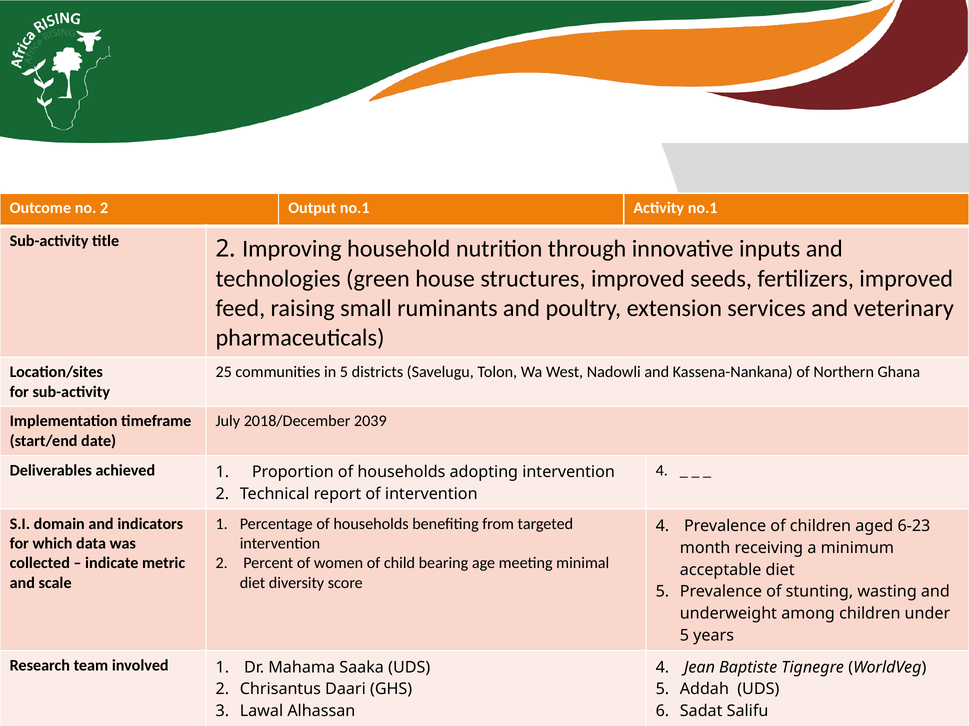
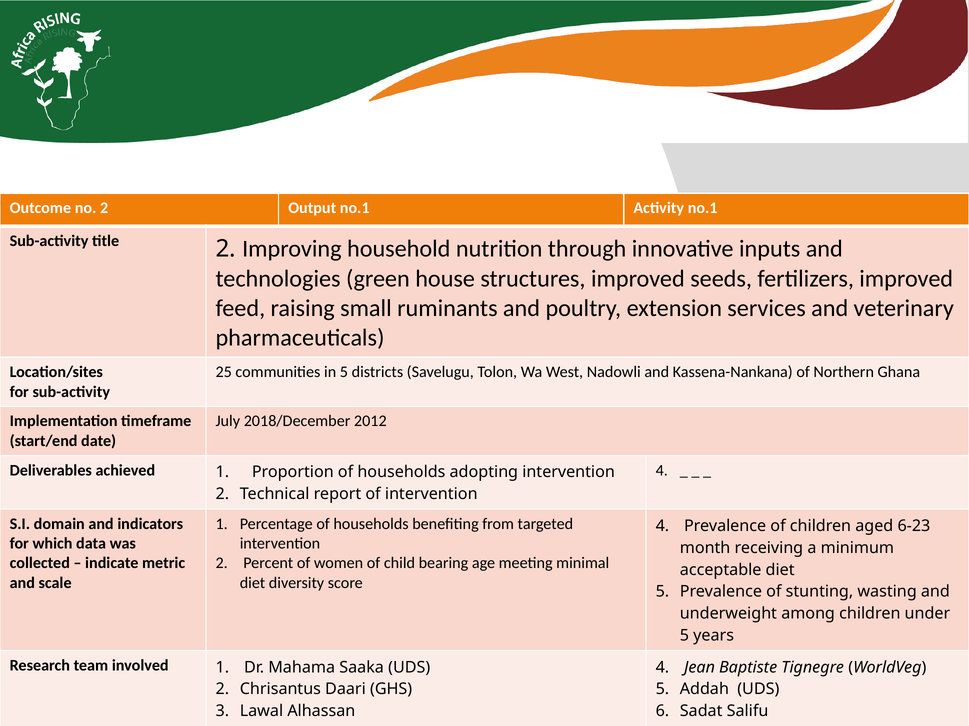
2039: 2039 -> 2012 (370, 422)
